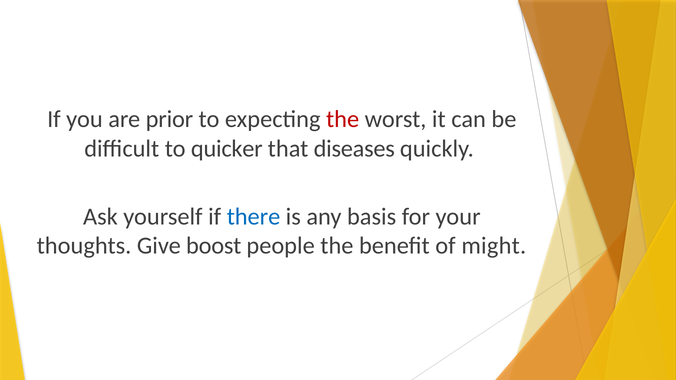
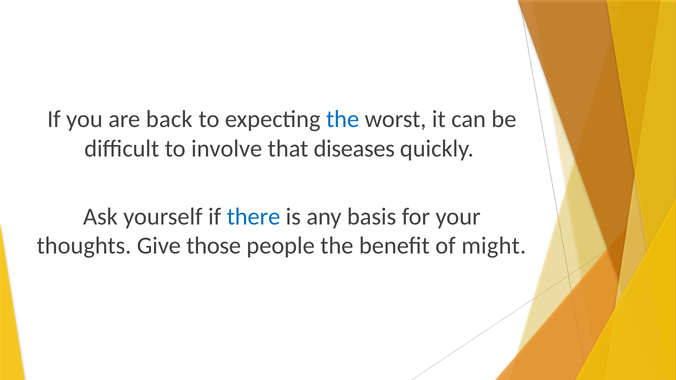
prior: prior -> back (169, 119)
the colour: red -> blue (343, 119)
quicker: quicker -> involve (227, 149)
boost: boost -> those (214, 246)
